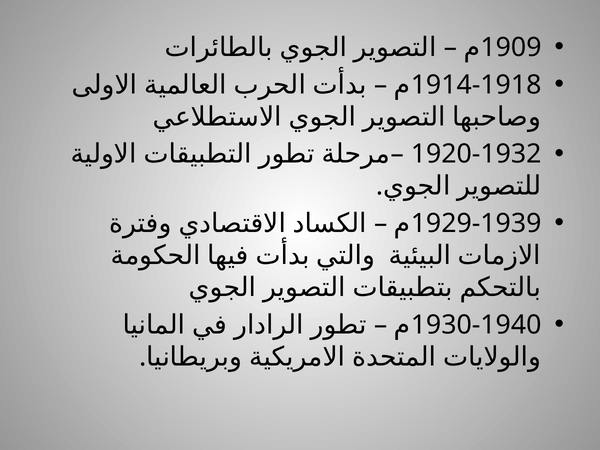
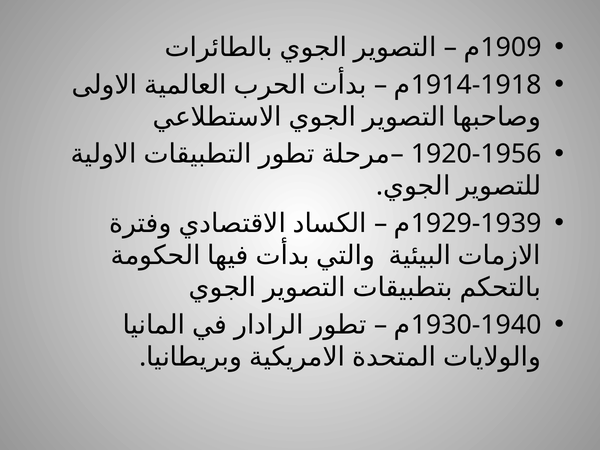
1920-1932: 1920-1932 -> 1920-1956 (476, 154)
